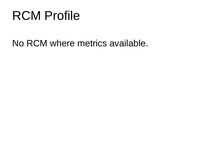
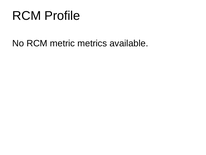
where: where -> metric (62, 43)
